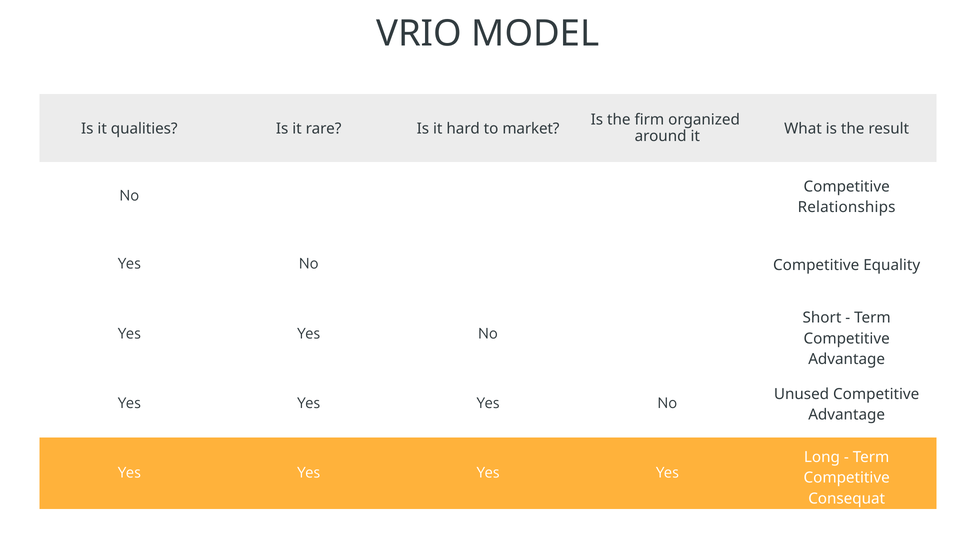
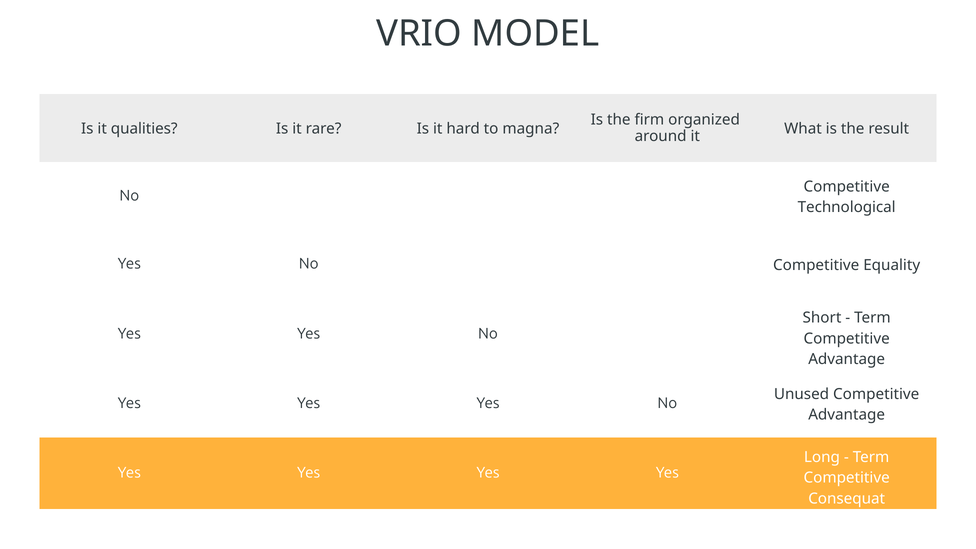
market: market -> magna (531, 129)
Relationships: Relationships -> Technological (847, 207)
